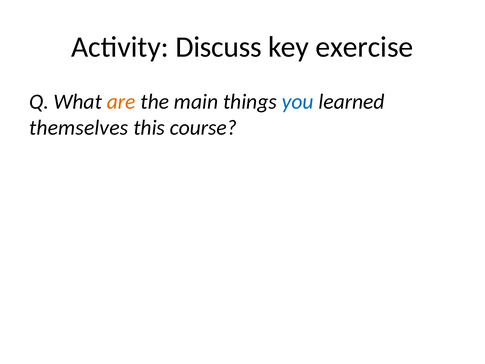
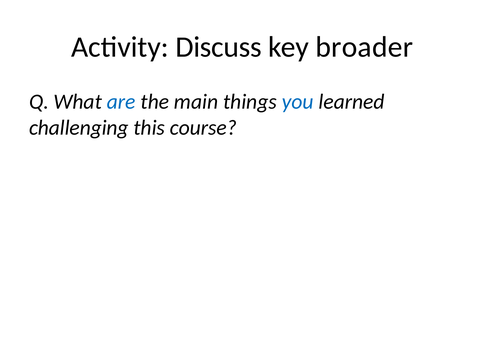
exercise: exercise -> broader (364, 47)
are colour: orange -> blue (121, 102)
themselves: themselves -> challenging (79, 128)
